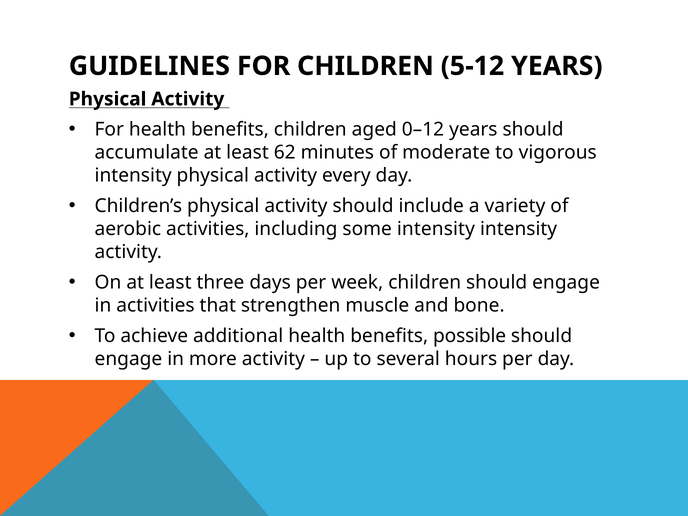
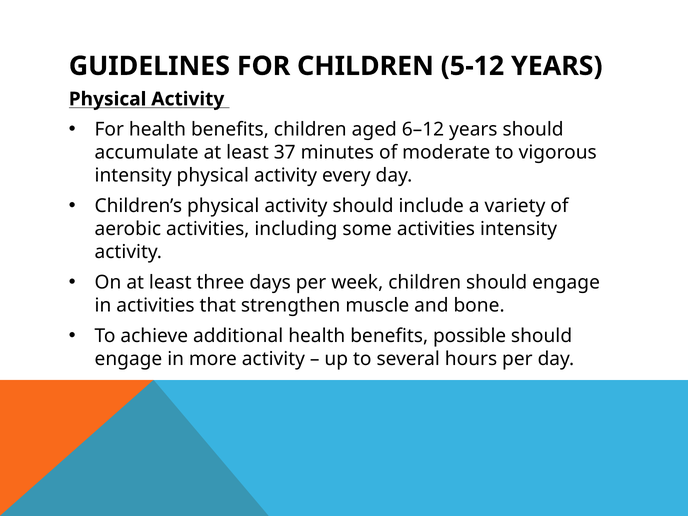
0–12: 0–12 -> 6–12 (423, 130)
62: 62 -> 37 (285, 153)
some intensity: intensity -> activities (436, 229)
